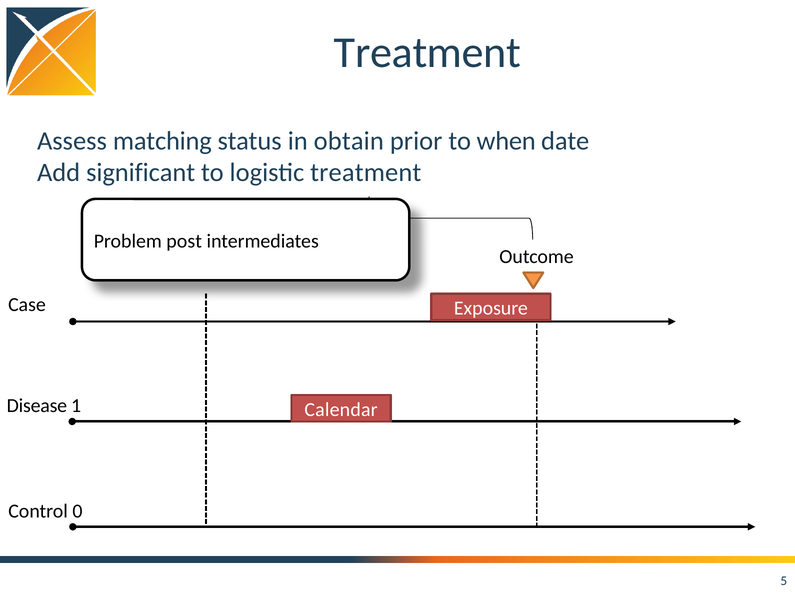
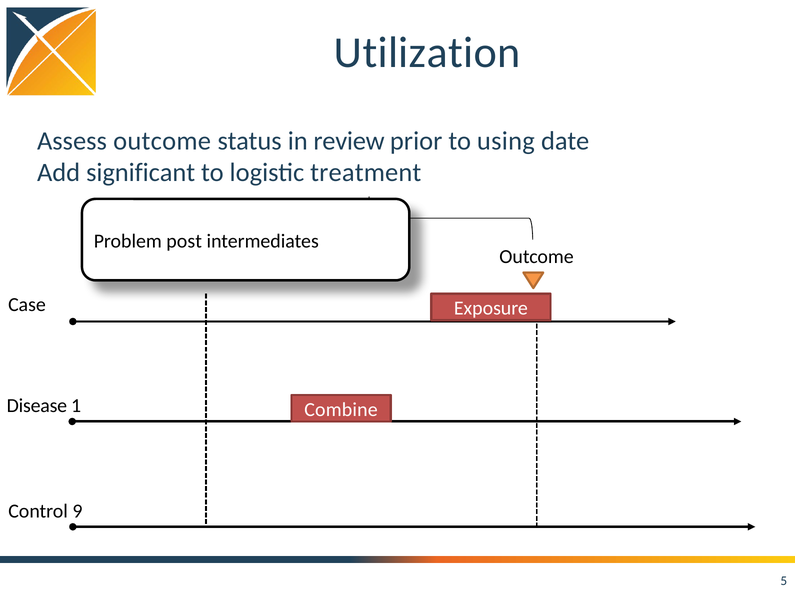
Treatment: Treatment -> Utilization (427, 53)
Assess matching: matching -> outcome (162, 141)
obtain: obtain -> review (349, 141)
when: when -> using (506, 141)
Calendar: Calendar -> Combine (341, 410)
0: 0 -> 9 (77, 511)
